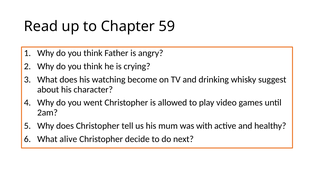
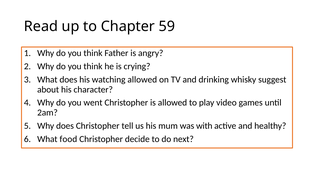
watching become: become -> allowed (142, 79)
alive: alive -> food (68, 139)
